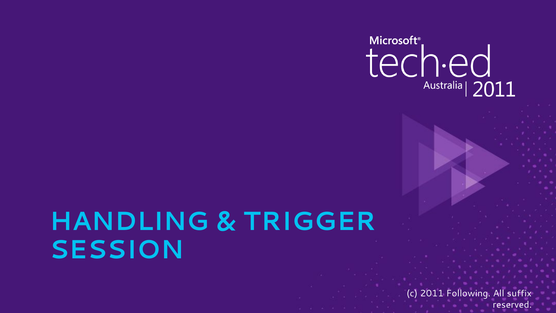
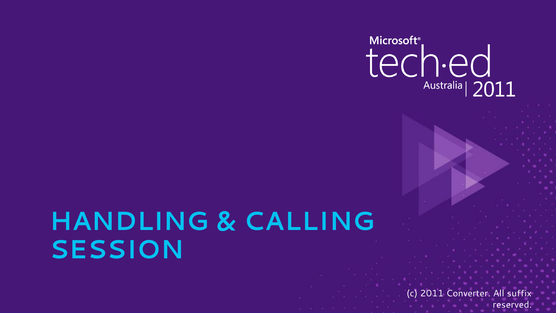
TRIGGER: TRIGGER -> CALLING (309, 221)
Following: Following -> Converter (468, 293)
